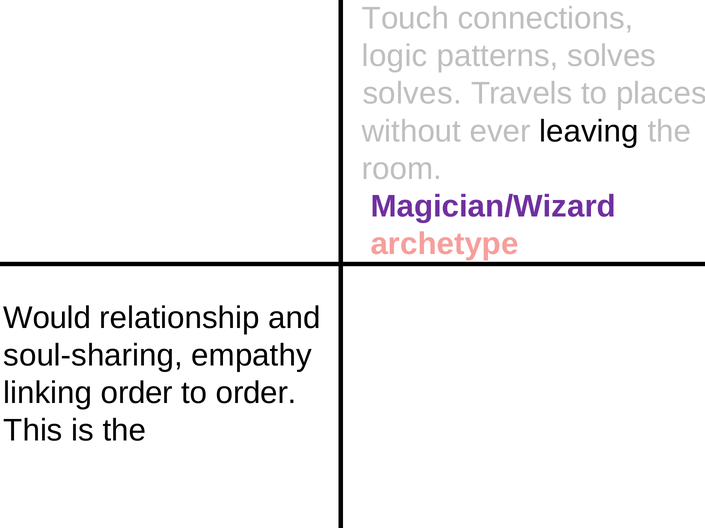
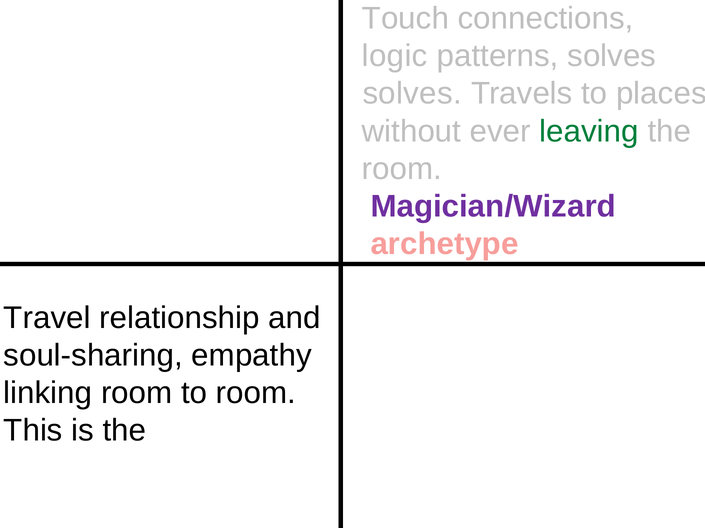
leaving colour: black -> green (589, 131)
Would: Would -> Travel (47, 318)
linking order: order -> room (137, 394)
to order: order -> room (256, 394)
